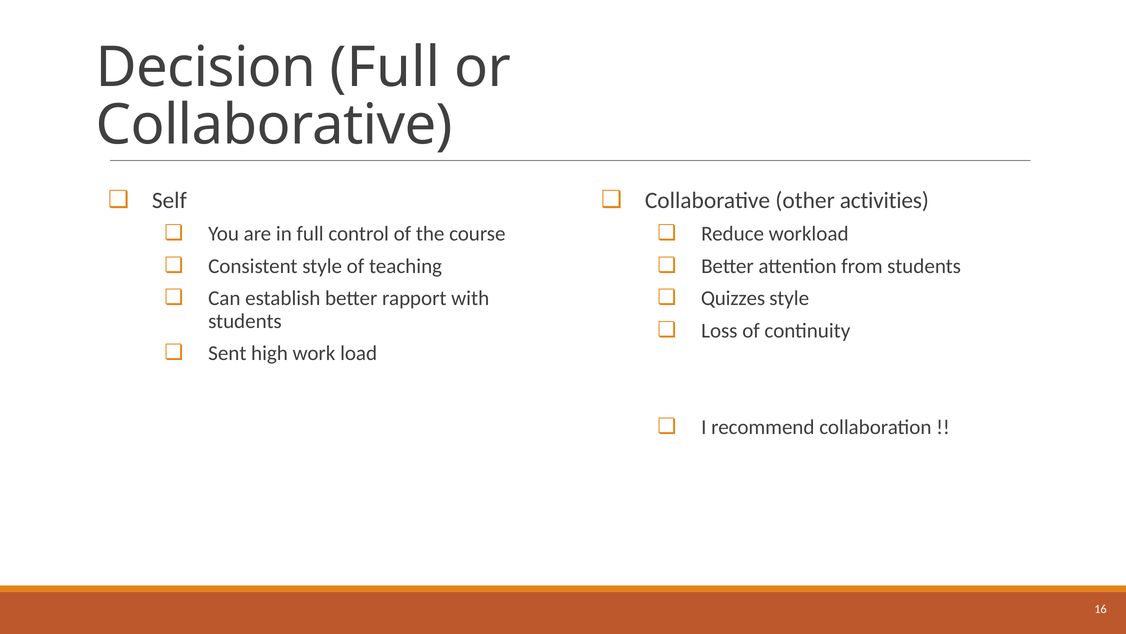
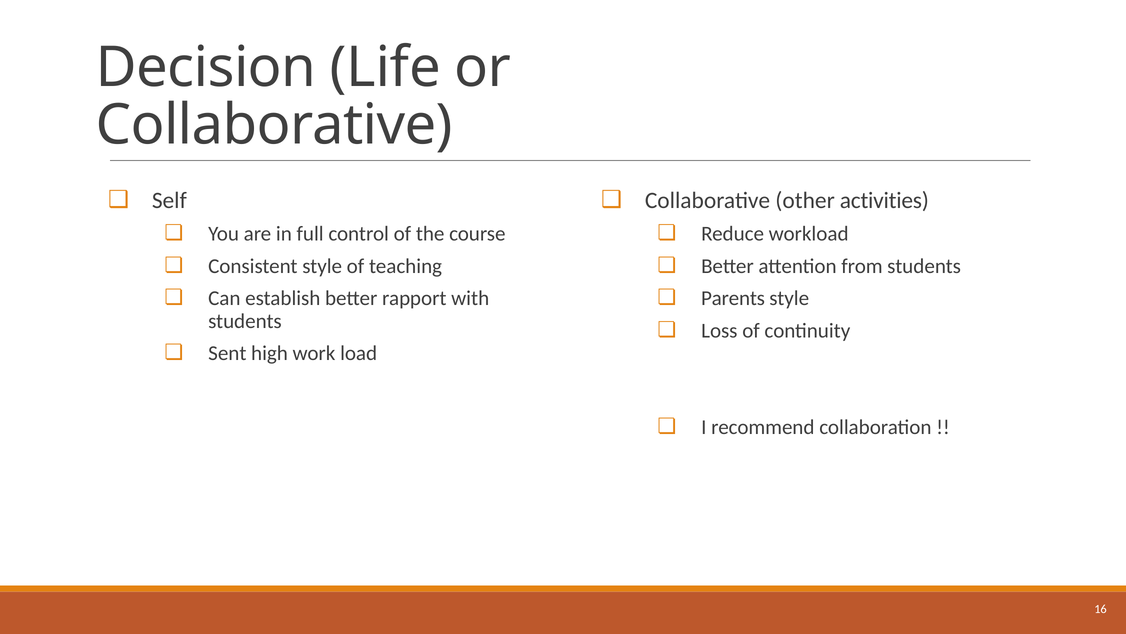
Decision Full: Full -> Life (385, 68)
Quizzes: Quizzes -> Parents (733, 298)
